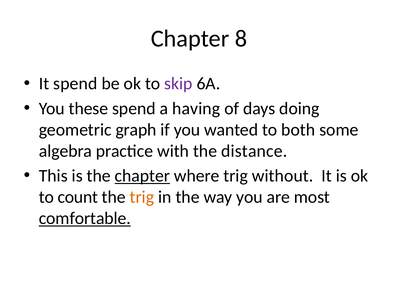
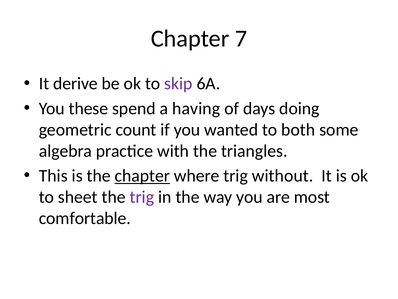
8: 8 -> 7 (241, 39)
It spend: spend -> derive (75, 83)
graph: graph -> count (136, 129)
distance: distance -> triangles (254, 151)
count: count -> sheet (78, 197)
trig colour: orange -> purple (142, 197)
comfortable underline: present -> none (85, 218)
